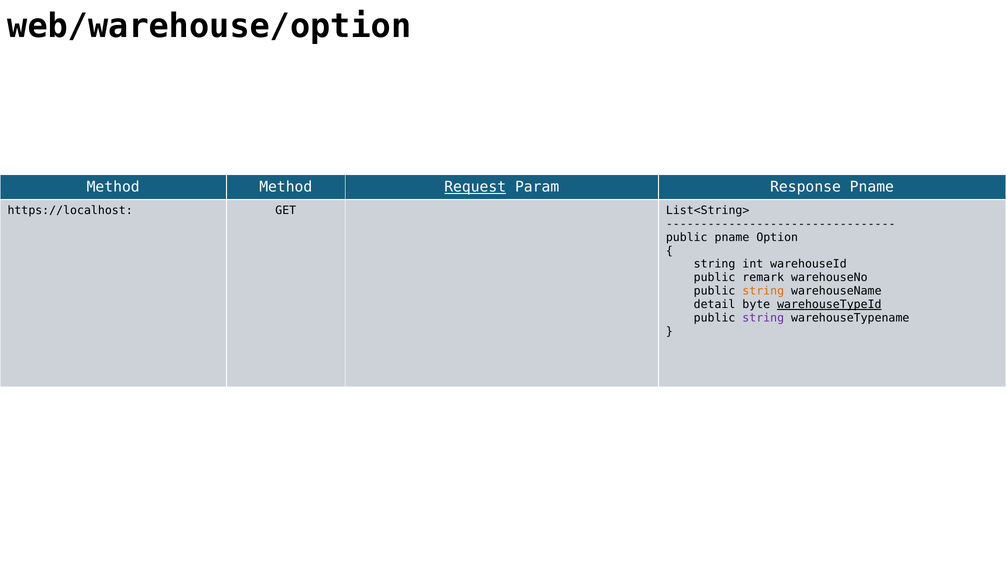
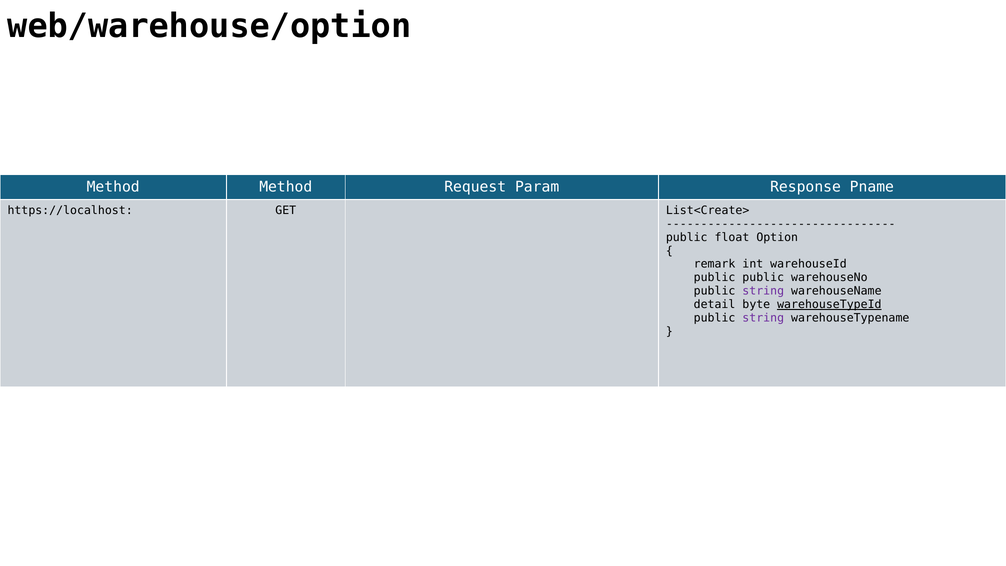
Request underline: present -> none (475, 187)
List<String>: List<String> -> List<Create> (708, 210)
public pname: pname -> float (732, 237)
string: string -> remark (715, 264)
public remark: remark -> public (763, 278)
string colour: orange -> purple (763, 291)
